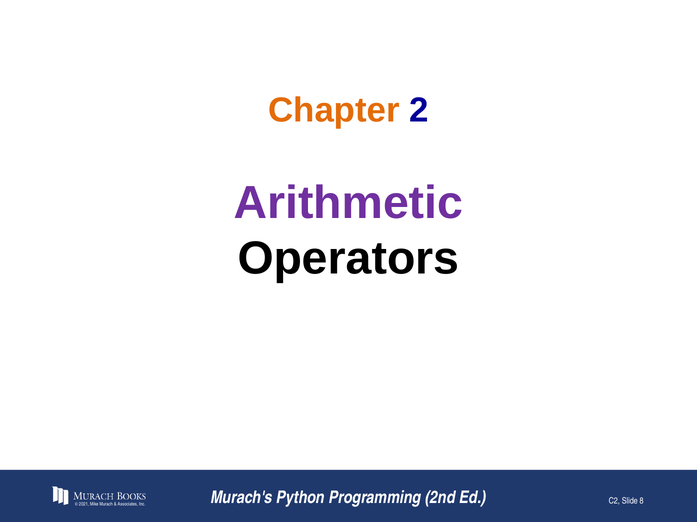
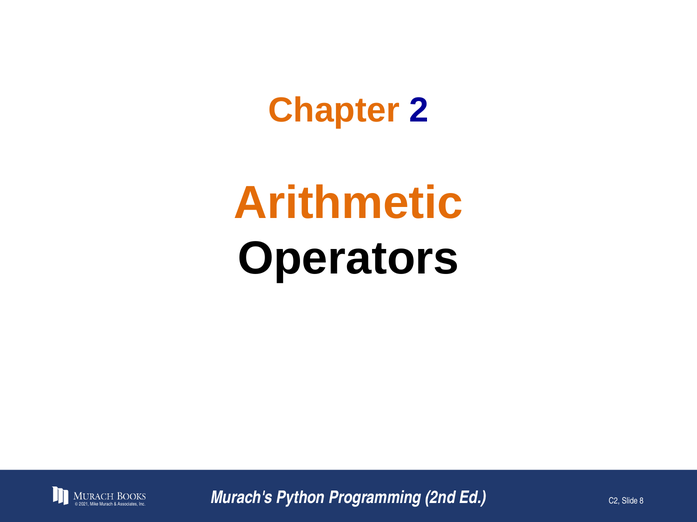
Arithmetic colour: purple -> orange (348, 203)
